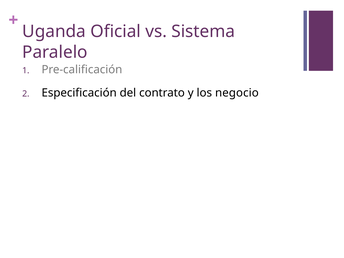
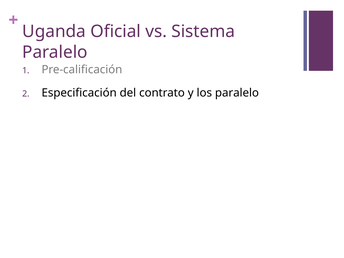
los negocio: negocio -> paralelo (237, 93)
